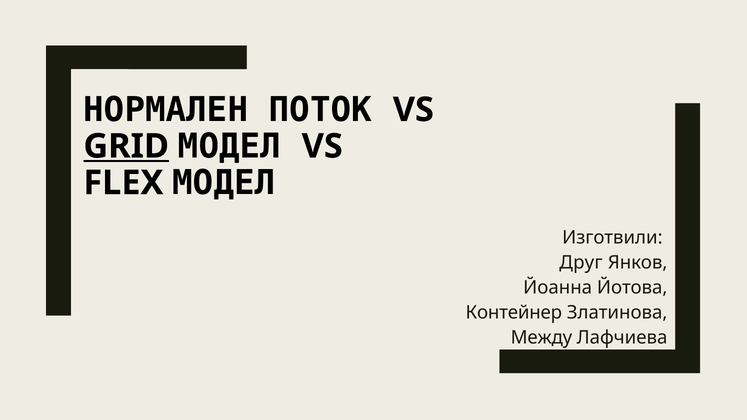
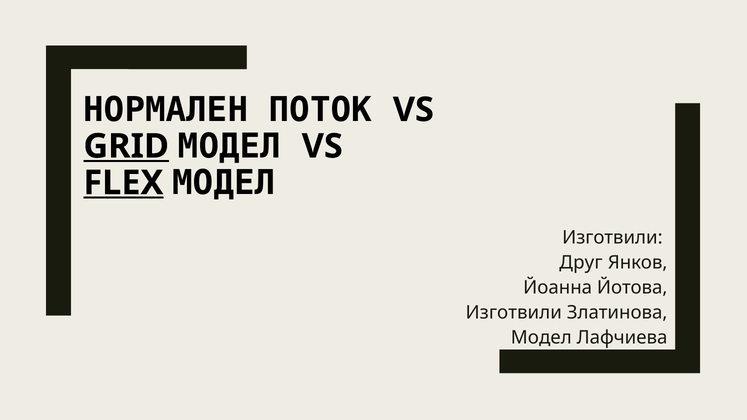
FLEX underline: none -> present (123, 183)
Контейнер: Контейнер -> Изготвили (514, 313)
Между: Между -> Модел (541, 338)
